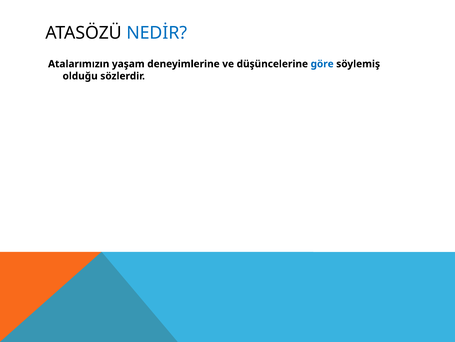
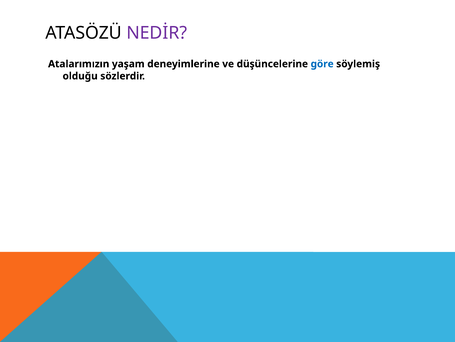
NEDİR colour: blue -> purple (157, 33)
